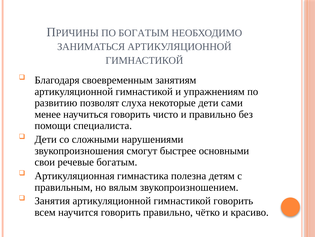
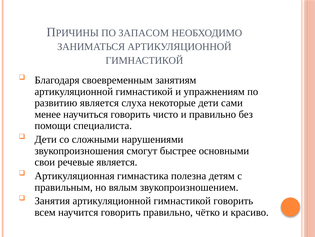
ПО БОГАТЫМ: БОГАТЫМ -> ЗАПАСОМ (144, 33)
развитию позволят: позволят -> является (99, 103)
речевые богатым: богатым -> является (117, 162)
